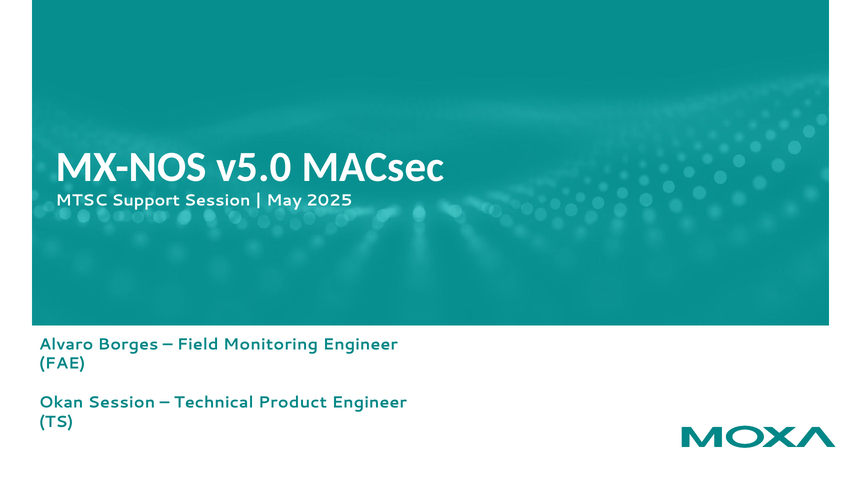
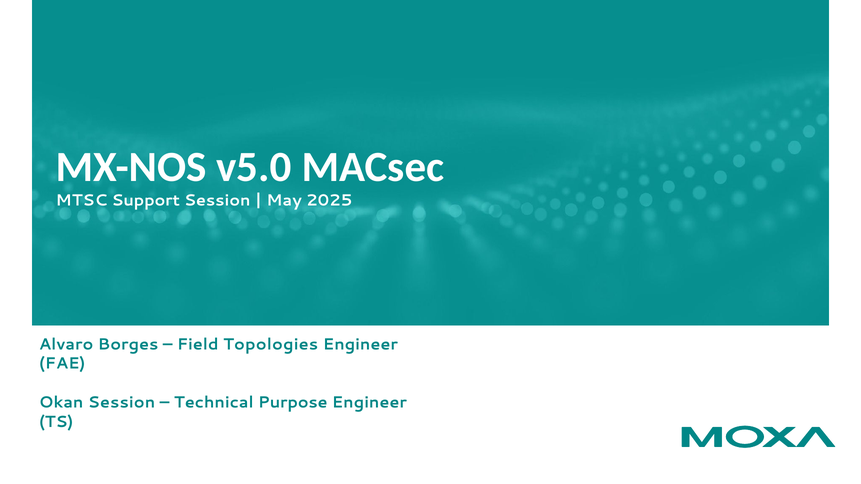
Monitoring: Monitoring -> Topologies (271, 344)
Product: Product -> Purpose (293, 403)
